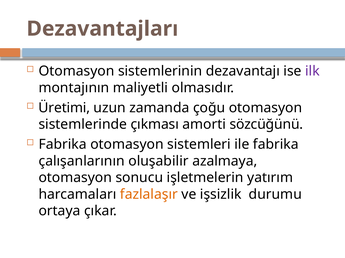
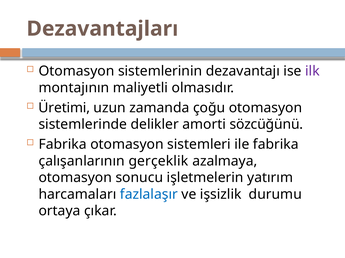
çıkması: çıkması -> delikler (155, 125)
oluşabilir: oluşabilir -> gerçeklik (158, 161)
fazlalaşır colour: orange -> blue (149, 195)
